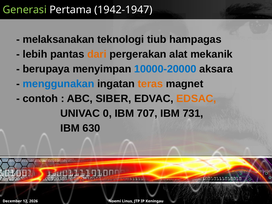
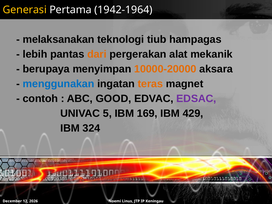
Generasi colour: light green -> yellow (25, 10)
1942-1947: 1942-1947 -> 1942-1964 (123, 10)
10000-20000 colour: blue -> orange (165, 69)
SIBER: SIBER -> GOOD (113, 99)
EDSAC colour: orange -> purple (196, 99)
0: 0 -> 5 (107, 113)
707: 707 -> 169 (147, 113)
731: 731 -> 429 (193, 113)
630: 630 -> 324 (91, 128)
